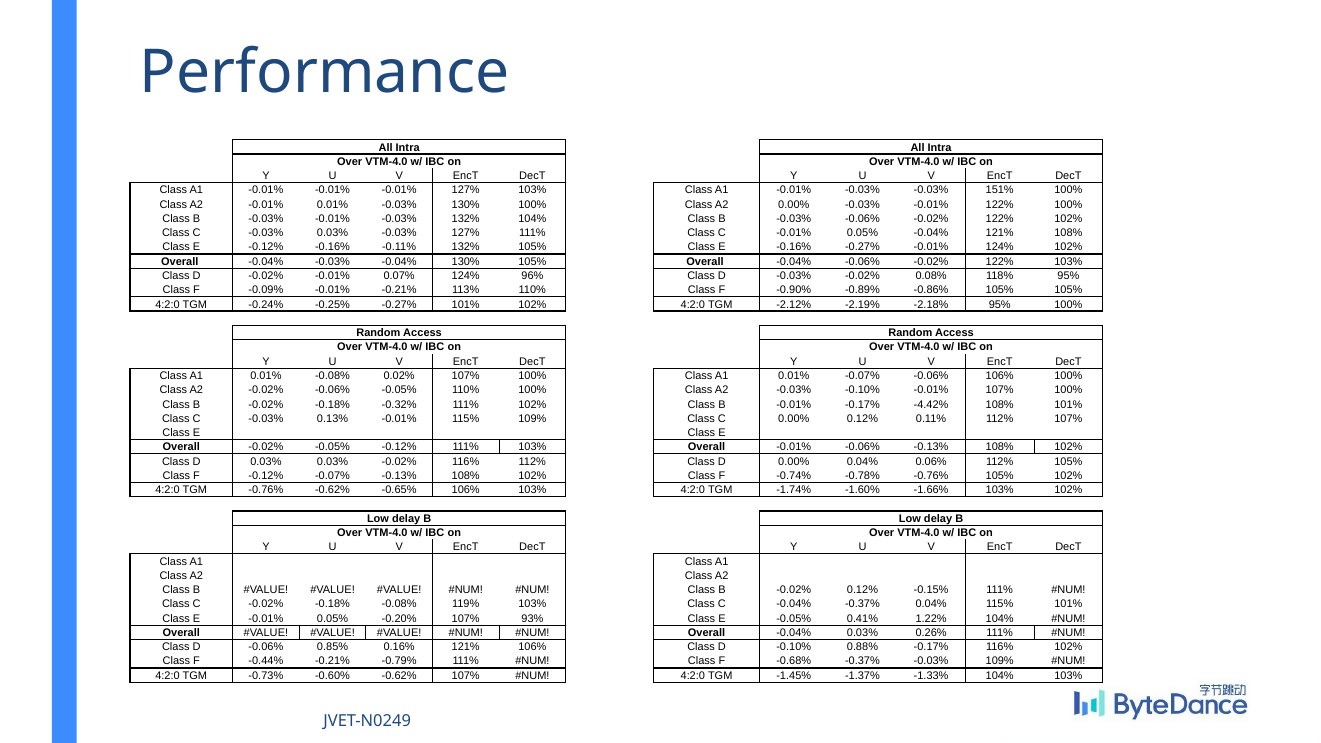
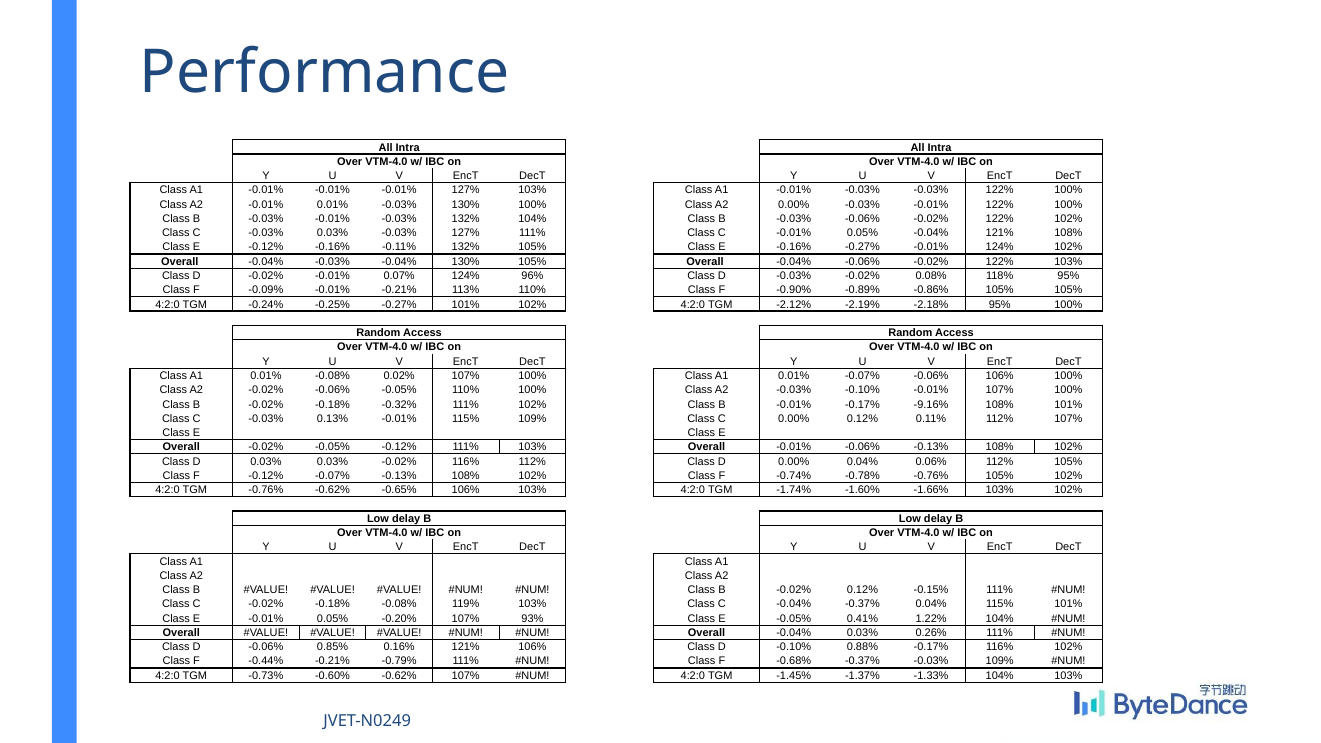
-0.03% 151%: 151% -> 122% (1000, 190)
-4.42%: -4.42% -> -9.16% (931, 404)
